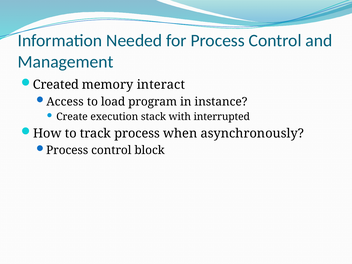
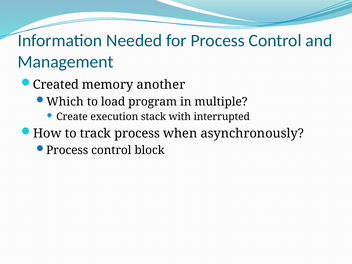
interact: interact -> another (161, 85)
Access: Access -> Which (65, 102)
instance: instance -> multiple (221, 102)
